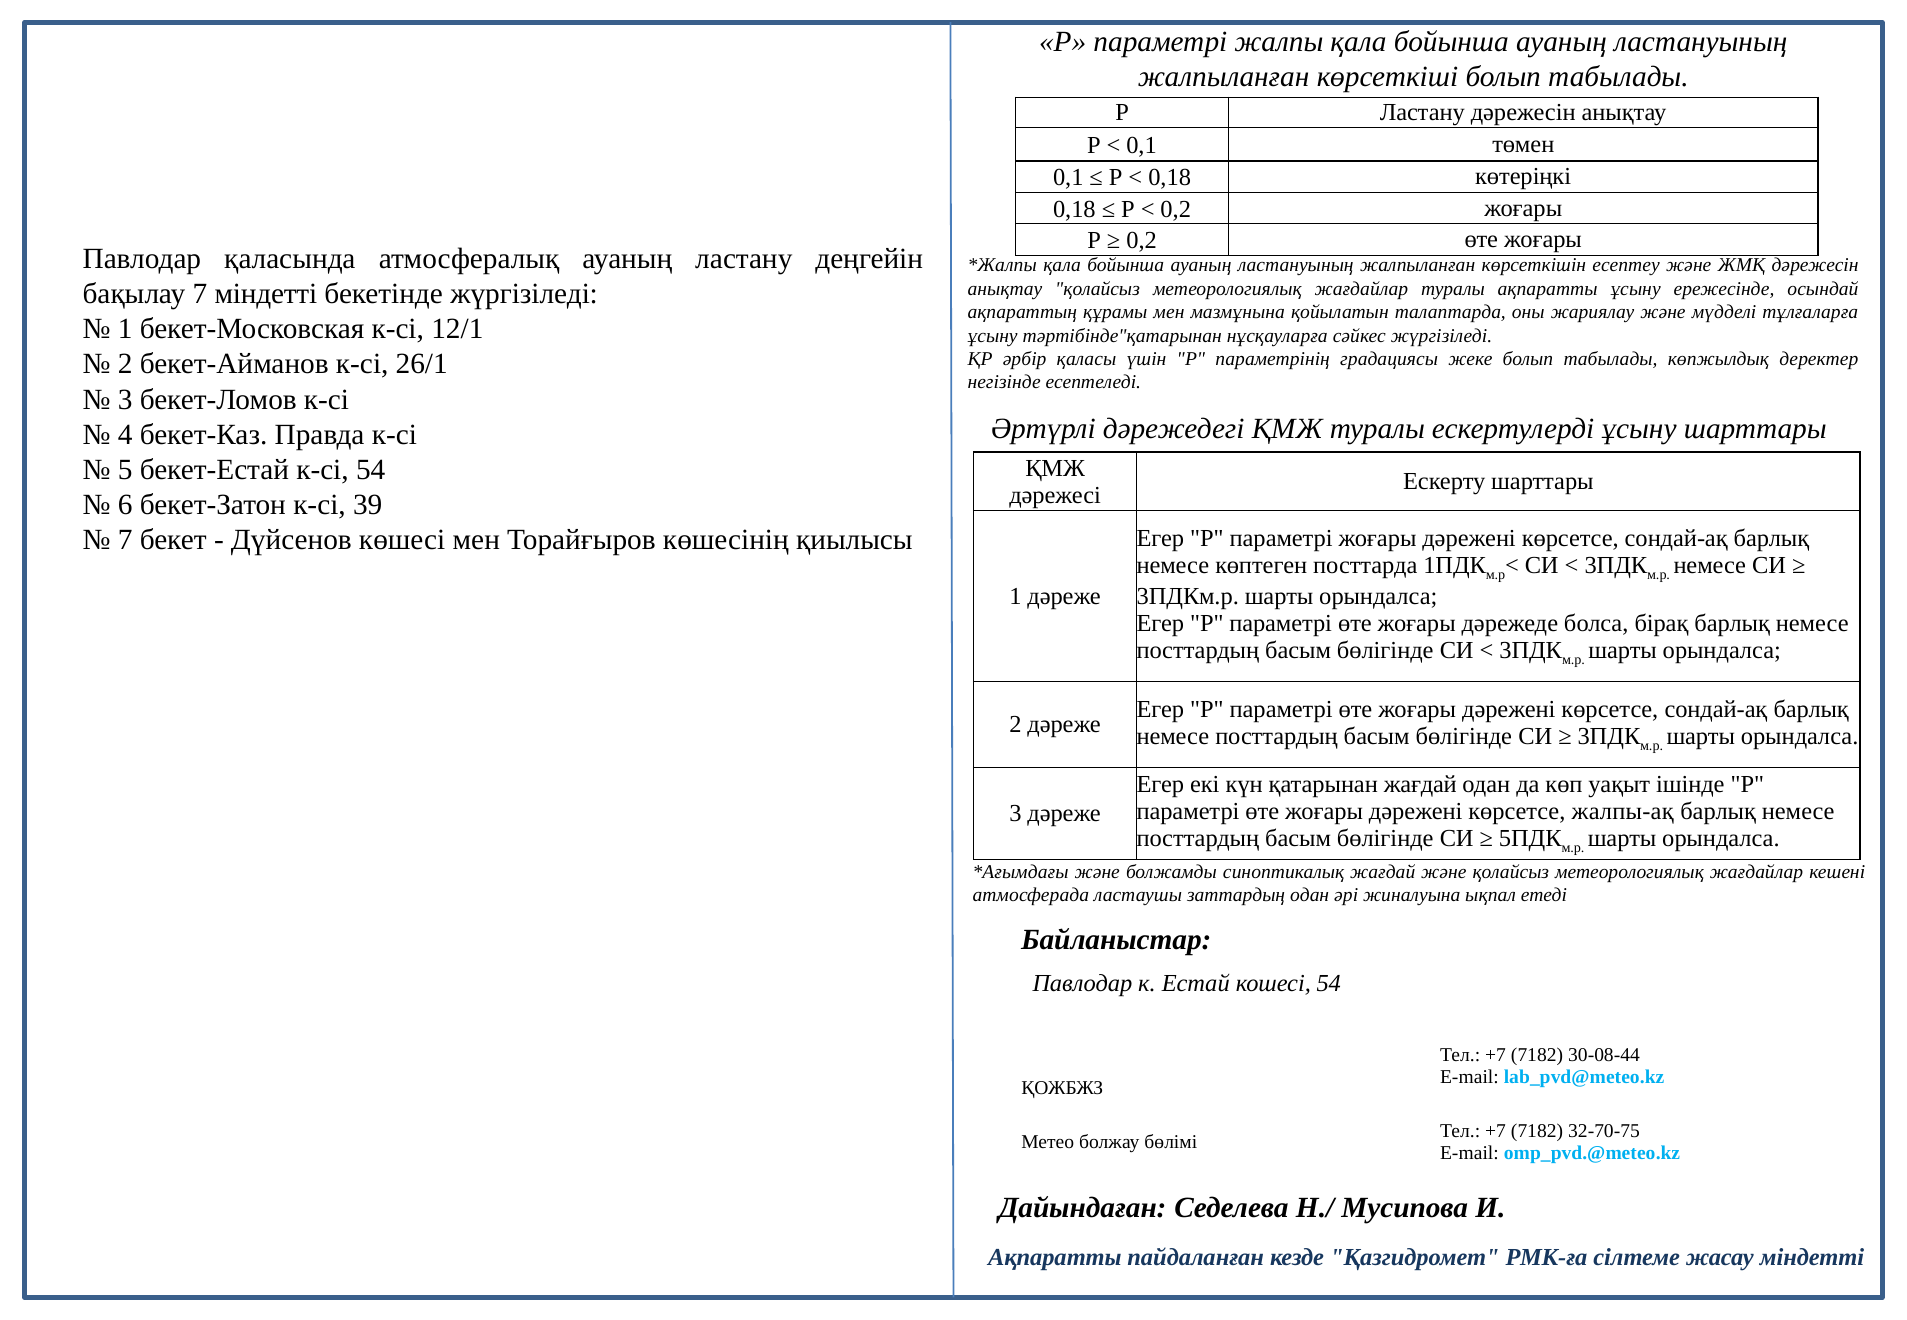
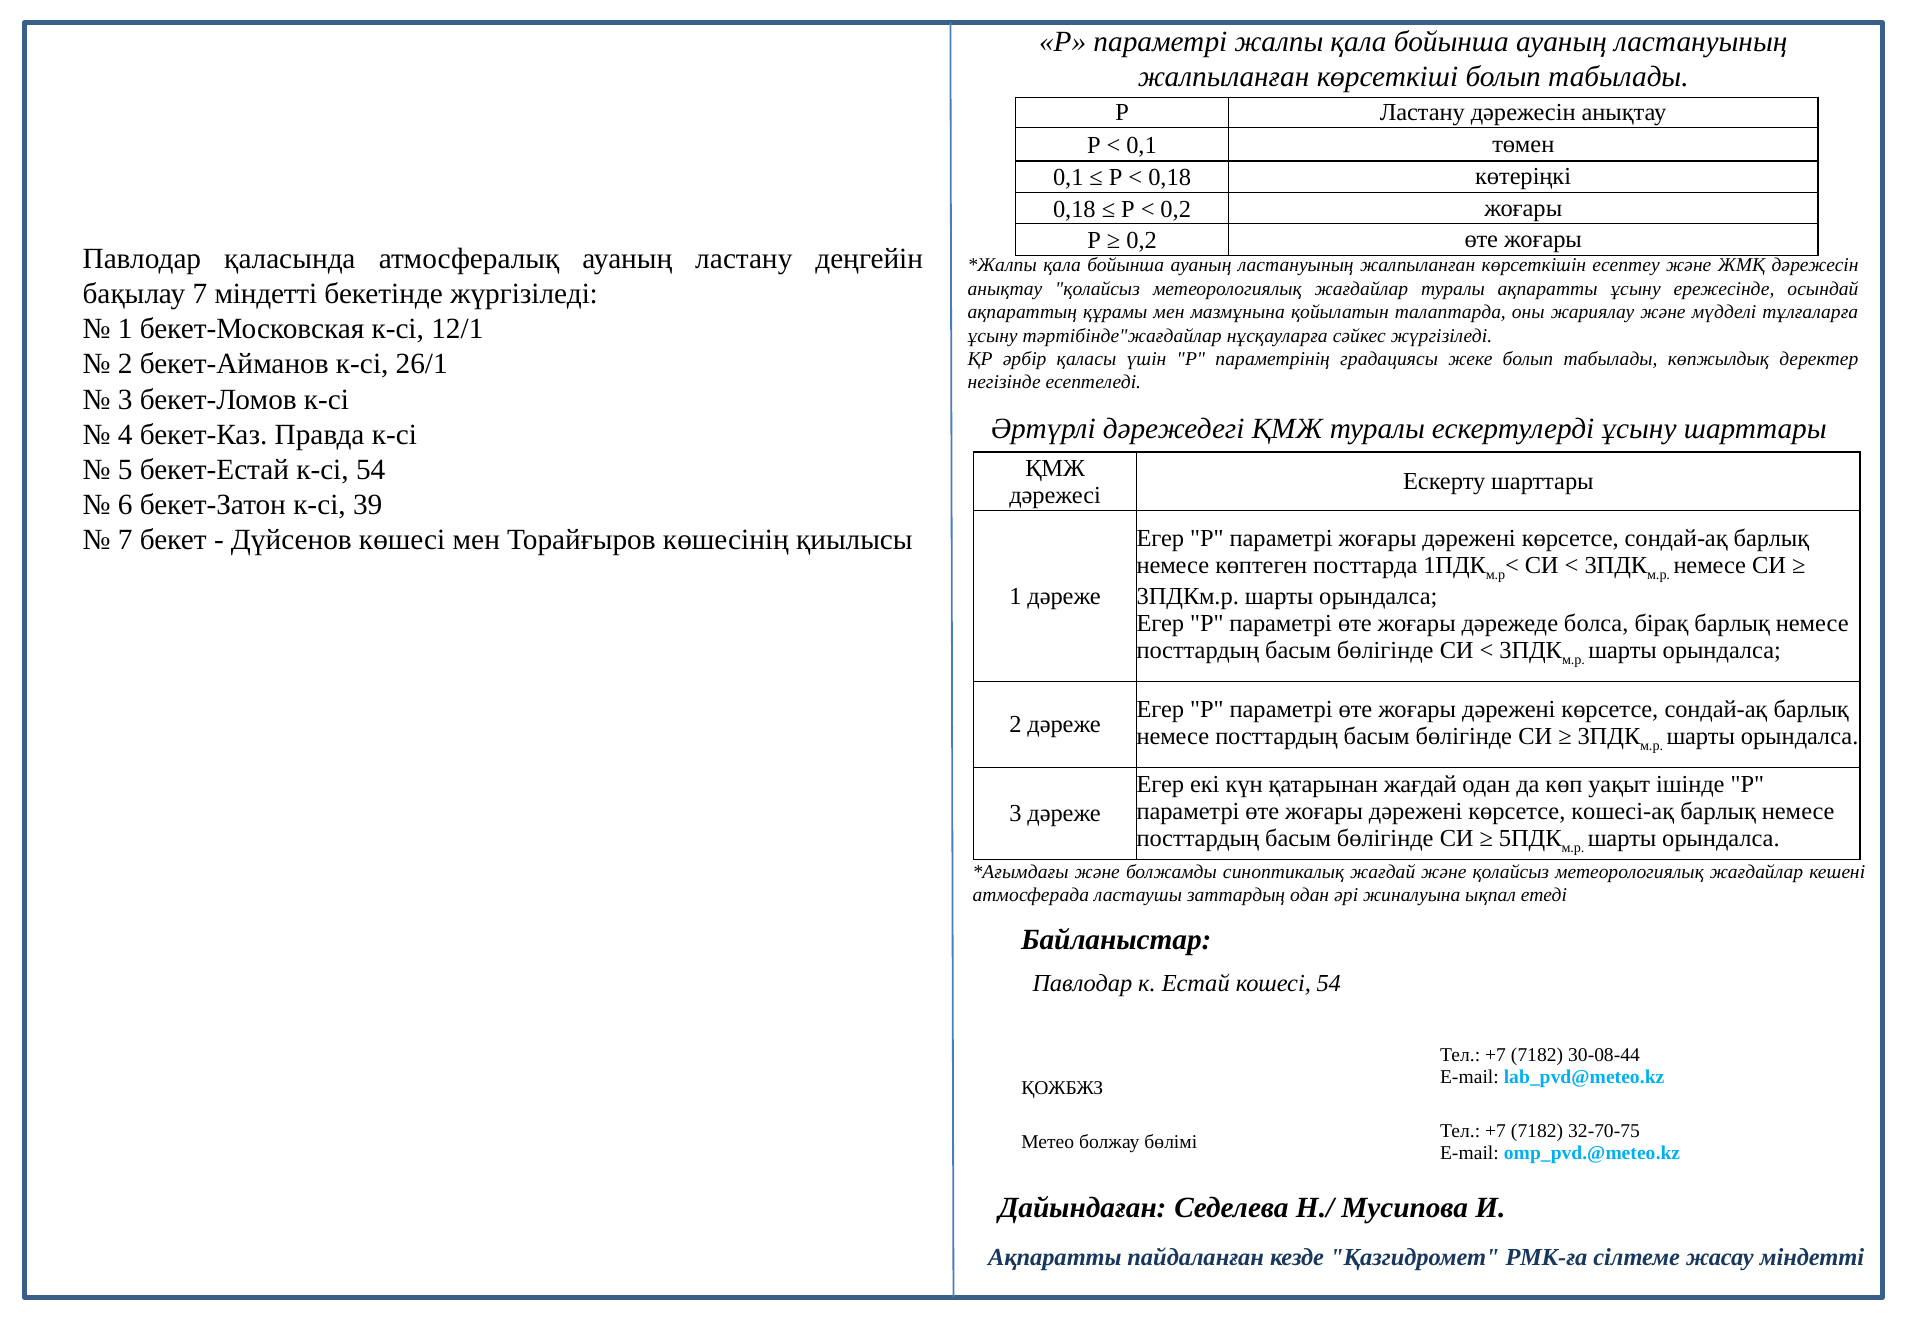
тәртібінде"қатарынан: тәртібінде"қатарынан -> тәртібінде"жағдайлар (1122, 336)
жалпы-ақ: жалпы-ақ -> кошесi-ақ (1623, 812)
